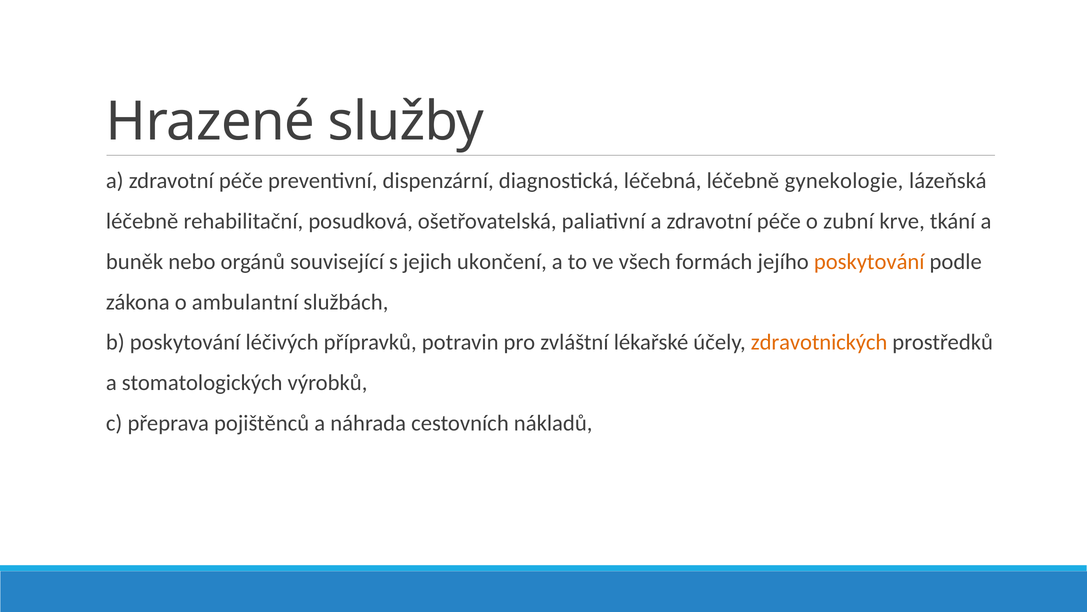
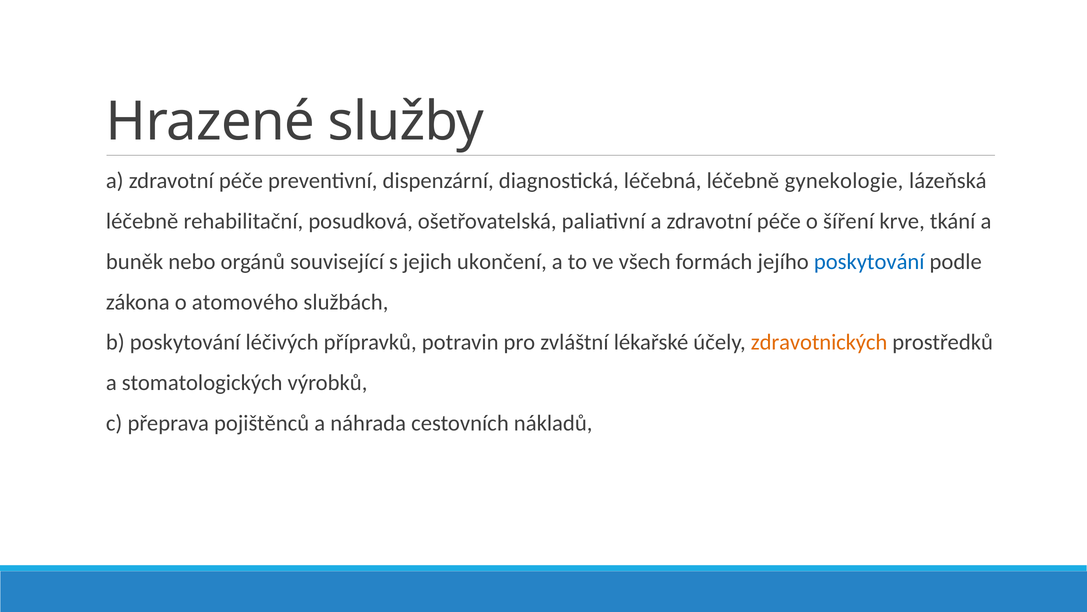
zubní: zubní -> šíření (849, 221)
poskytování colour: orange -> blue (869, 261)
ambulantní: ambulantní -> atomového (245, 302)
